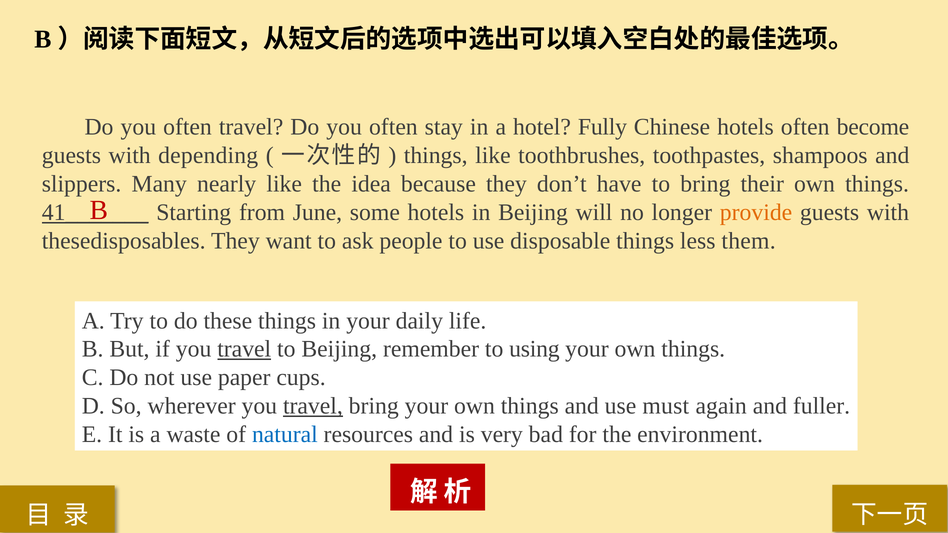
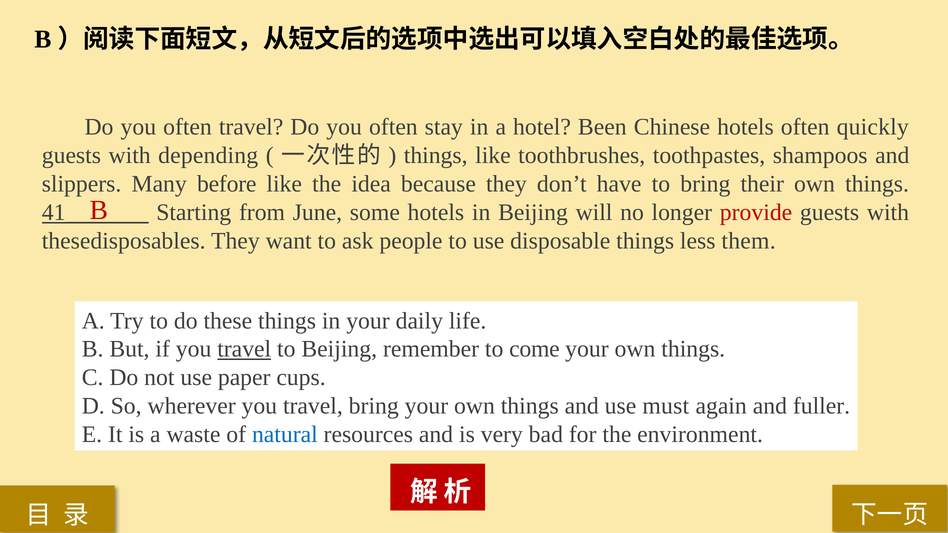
Fully: Fully -> Been (602, 127)
become: become -> quickly (873, 127)
nearly: nearly -> before (227, 184)
provide colour: orange -> red (756, 212)
using: using -> come (534, 349)
travel underline: present -> none (313, 406)
